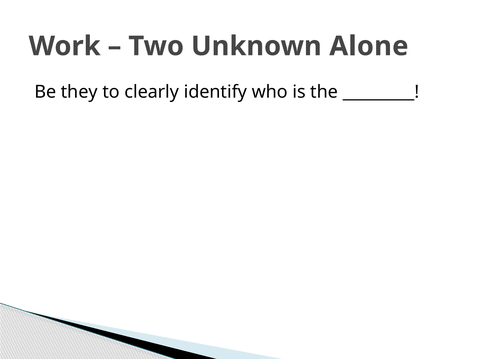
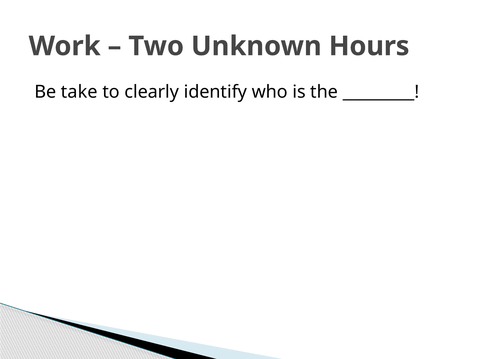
Alone: Alone -> Hours (369, 46)
they: they -> take (79, 92)
